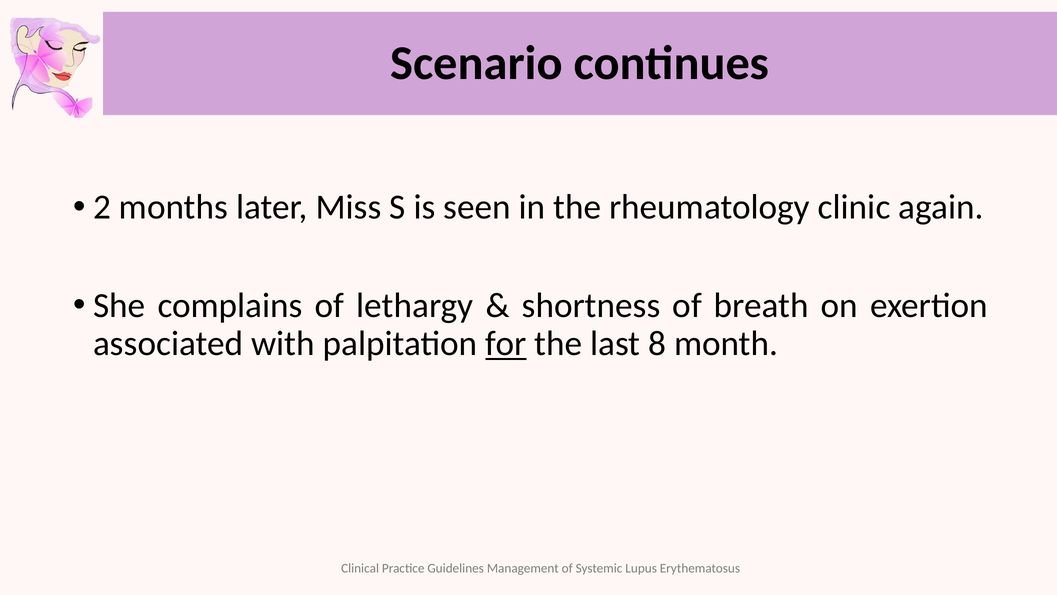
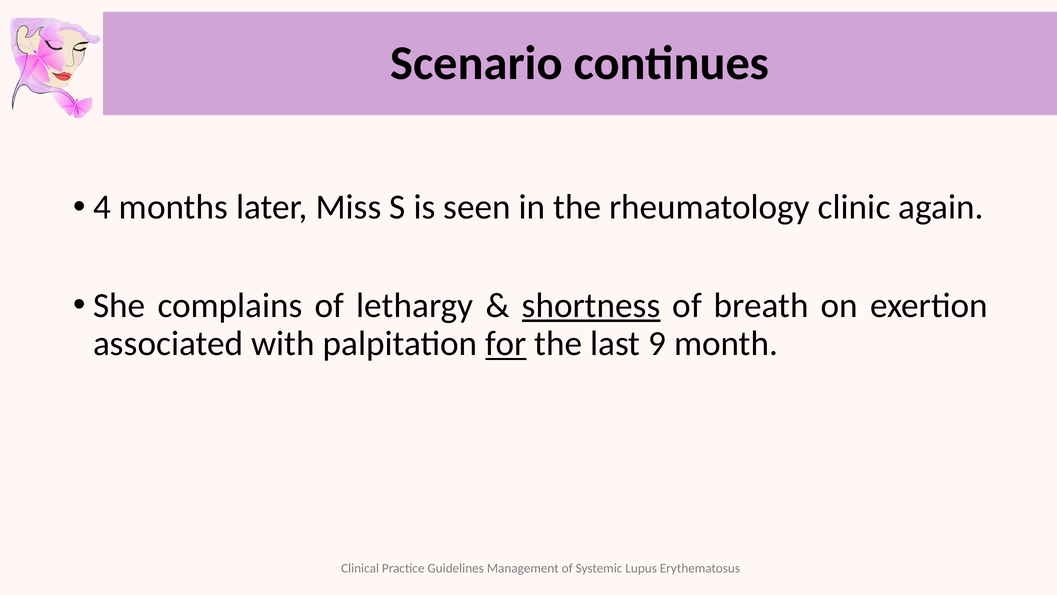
2: 2 -> 4 (102, 207)
shortness underline: none -> present (591, 305)
8: 8 -> 9 (657, 343)
